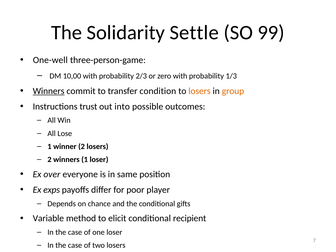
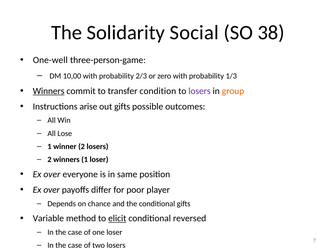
Settle: Settle -> Social (194, 33)
99: 99 -> 38 (271, 33)
losers colour: orange -> purple (200, 91)
trust: trust -> arise (88, 106)
out into: into -> gifts (122, 106)
exps: exps -> over (52, 190)
elicit underline: none -> present (117, 218)
recipient: recipient -> reversed (190, 218)
